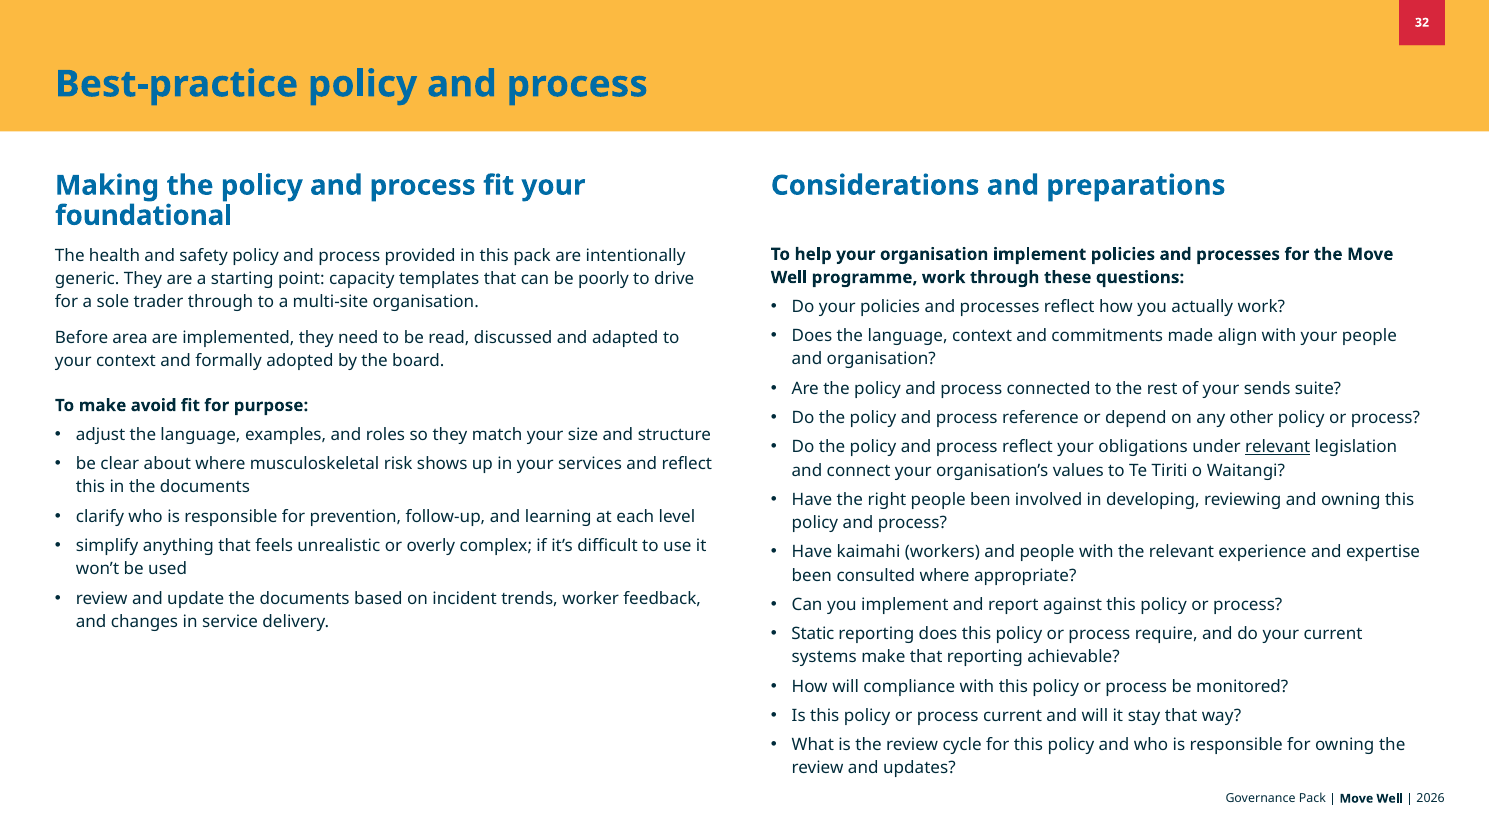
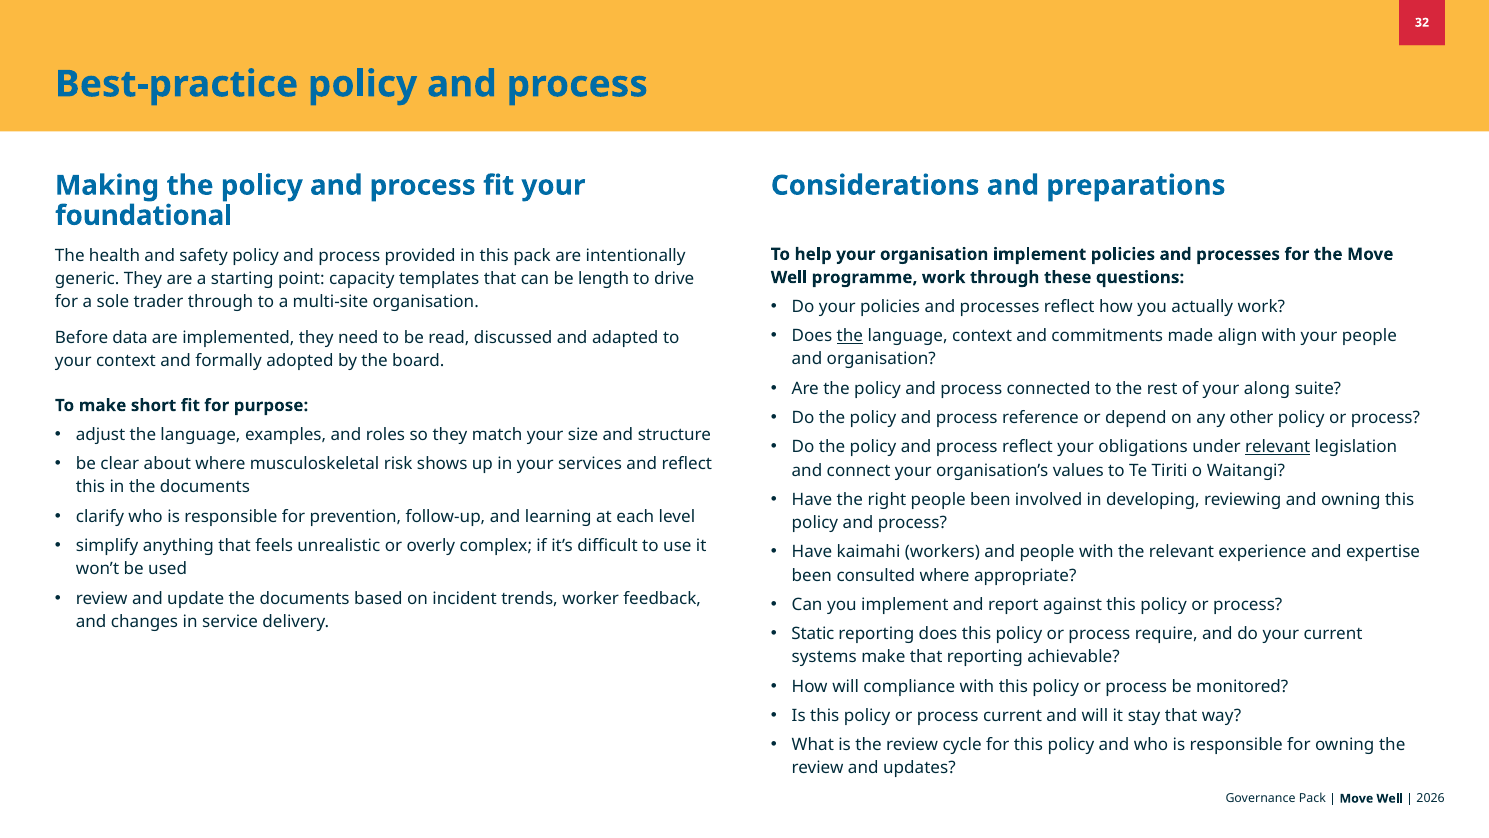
poorly: poorly -> length (604, 279)
the underline: none -> present (850, 336)
area: area -> data (130, 337)
sends: sends -> along (1267, 388)
avoid: avoid -> short (154, 405)
